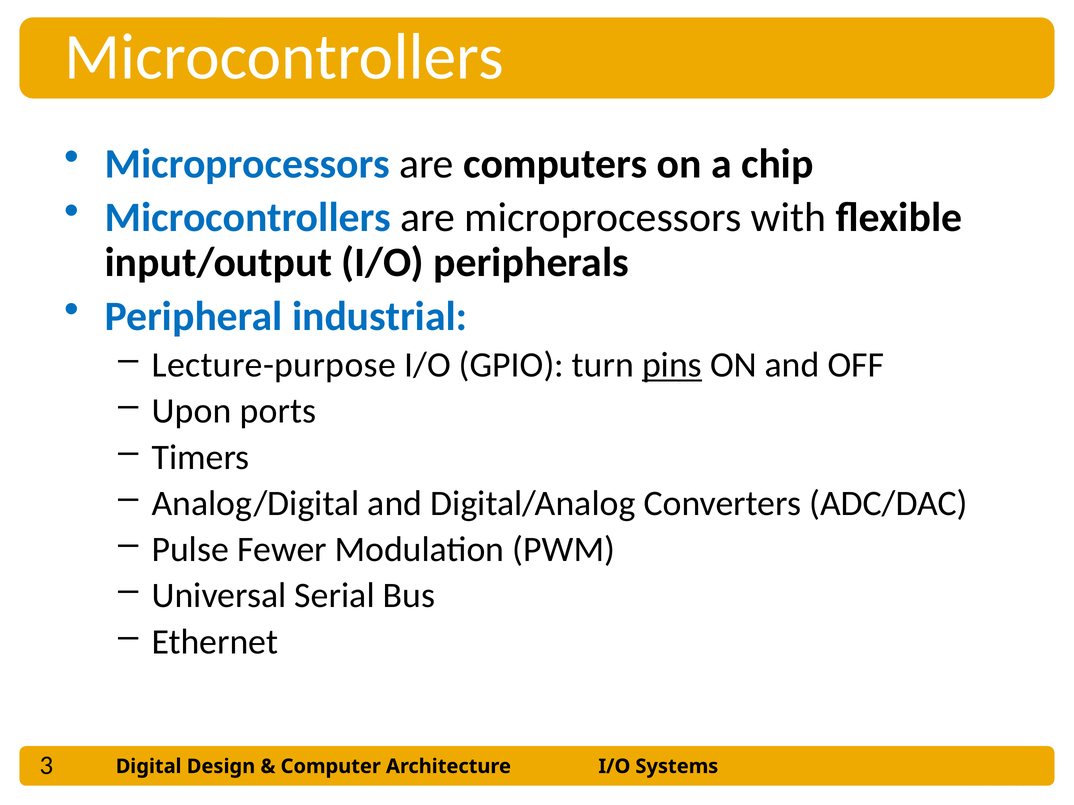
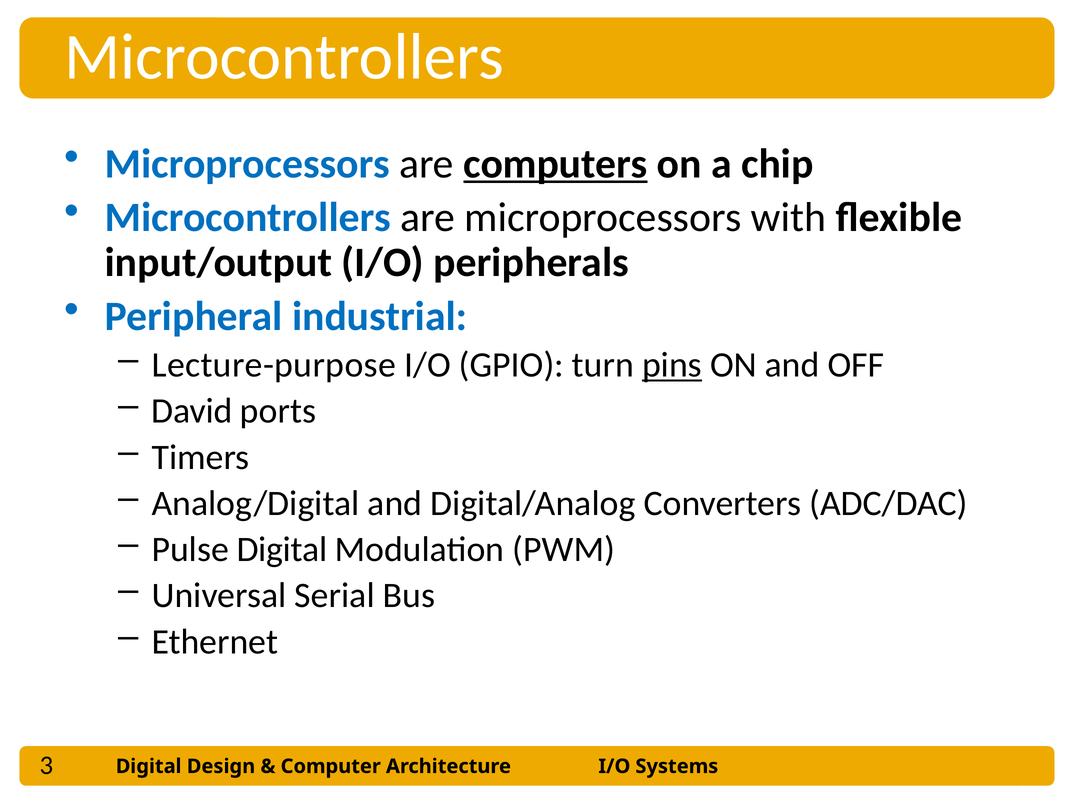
computers underline: none -> present (555, 164)
Upon: Upon -> David (192, 411)
Pulse Fewer: Fewer -> Digital (282, 550)
